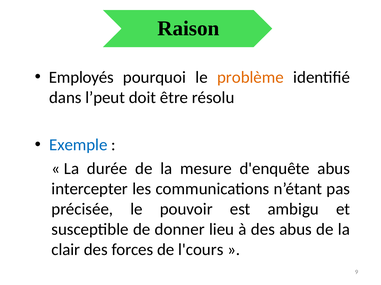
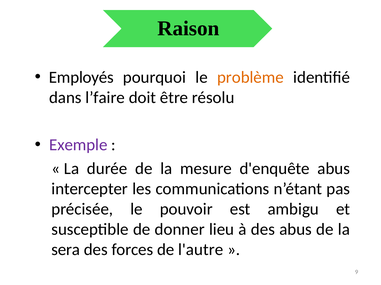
l’peut: l’peut -> l’faire (105, 98)
Exemple colour: blue -> purple (78, 145)
clair: clair -> sera (66, 250)
l'cours: l'cours -> l'autre (201, 250)
